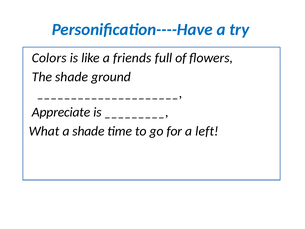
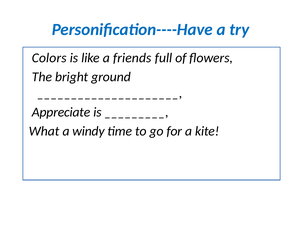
The shade: shade -> bright (72, 77)
a shade: shade -> windy (88, 131)
left: left -> kite (207, 131)
